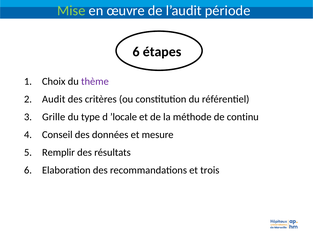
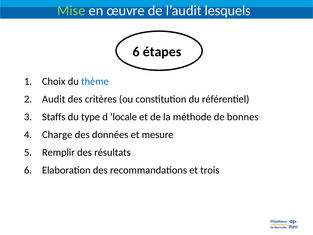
période: période -> lesquels (228, 11)
thème colour: purple -> blue (95, 81)
Grille: Grille -> Staffs (54, 117)
continu: continu -> bonnes (243, 117)
Conseil: Conseil -> Charge (57, 135)
